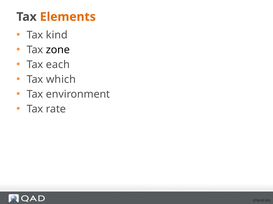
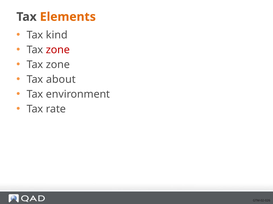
zone colour: black -> red (58, 50)
each: each -> zone (58, 65)
which: which -> about (61, 80)
